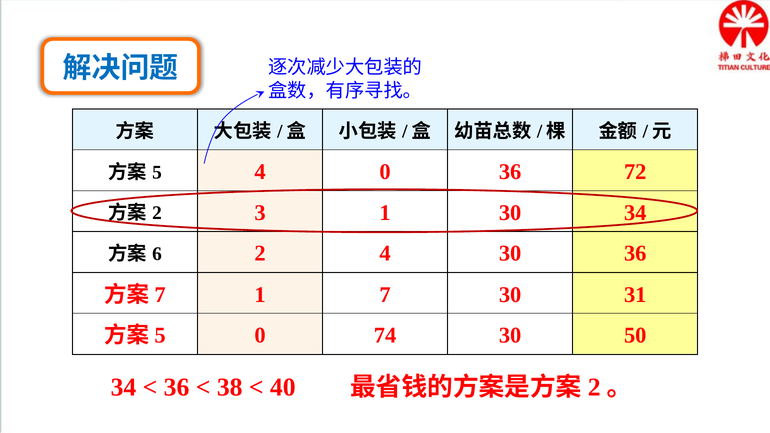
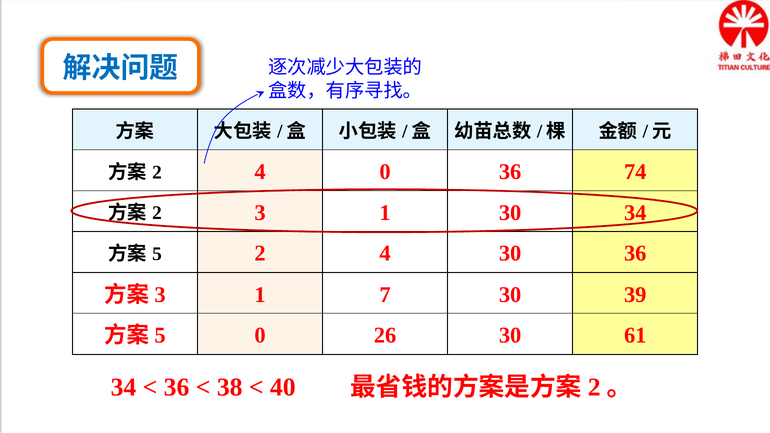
72: 72 -> 74 (635, 172)
5: 5 -> 2 (157, 172)
6: 6 -> 5 (157, 254)
31: 31 -> 39 (635, 295)
7: 7 -> 3 (160, 295)
74: 74 -> 26 (385, 335)
50: 50 -> 61 (635, 335)
